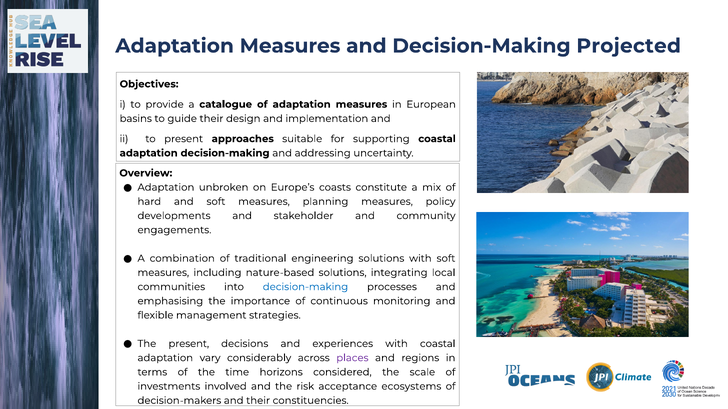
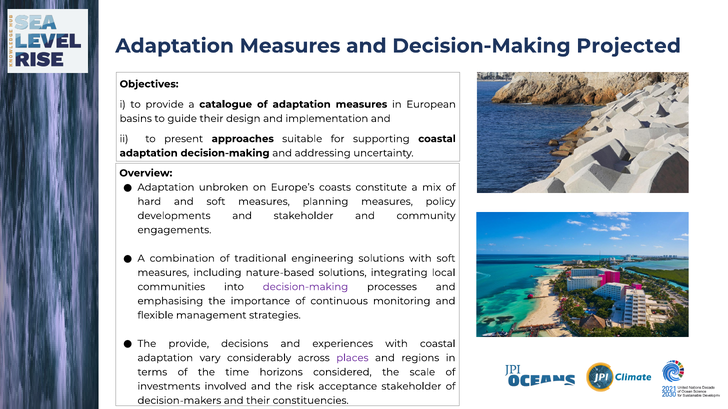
decision-making colour: blue -> purple (305, 287)
The present: present -> provide (189, 344)
acceptance ecosystems: ecosystems -> stakeholder (411, 387)
